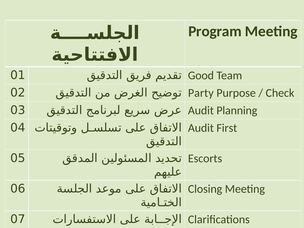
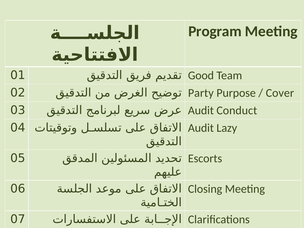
Check: Check -> Cover (280, 93)
Planning: Planning -> Conduct (237, 111)
First: First -> Lazy (227, 128)
